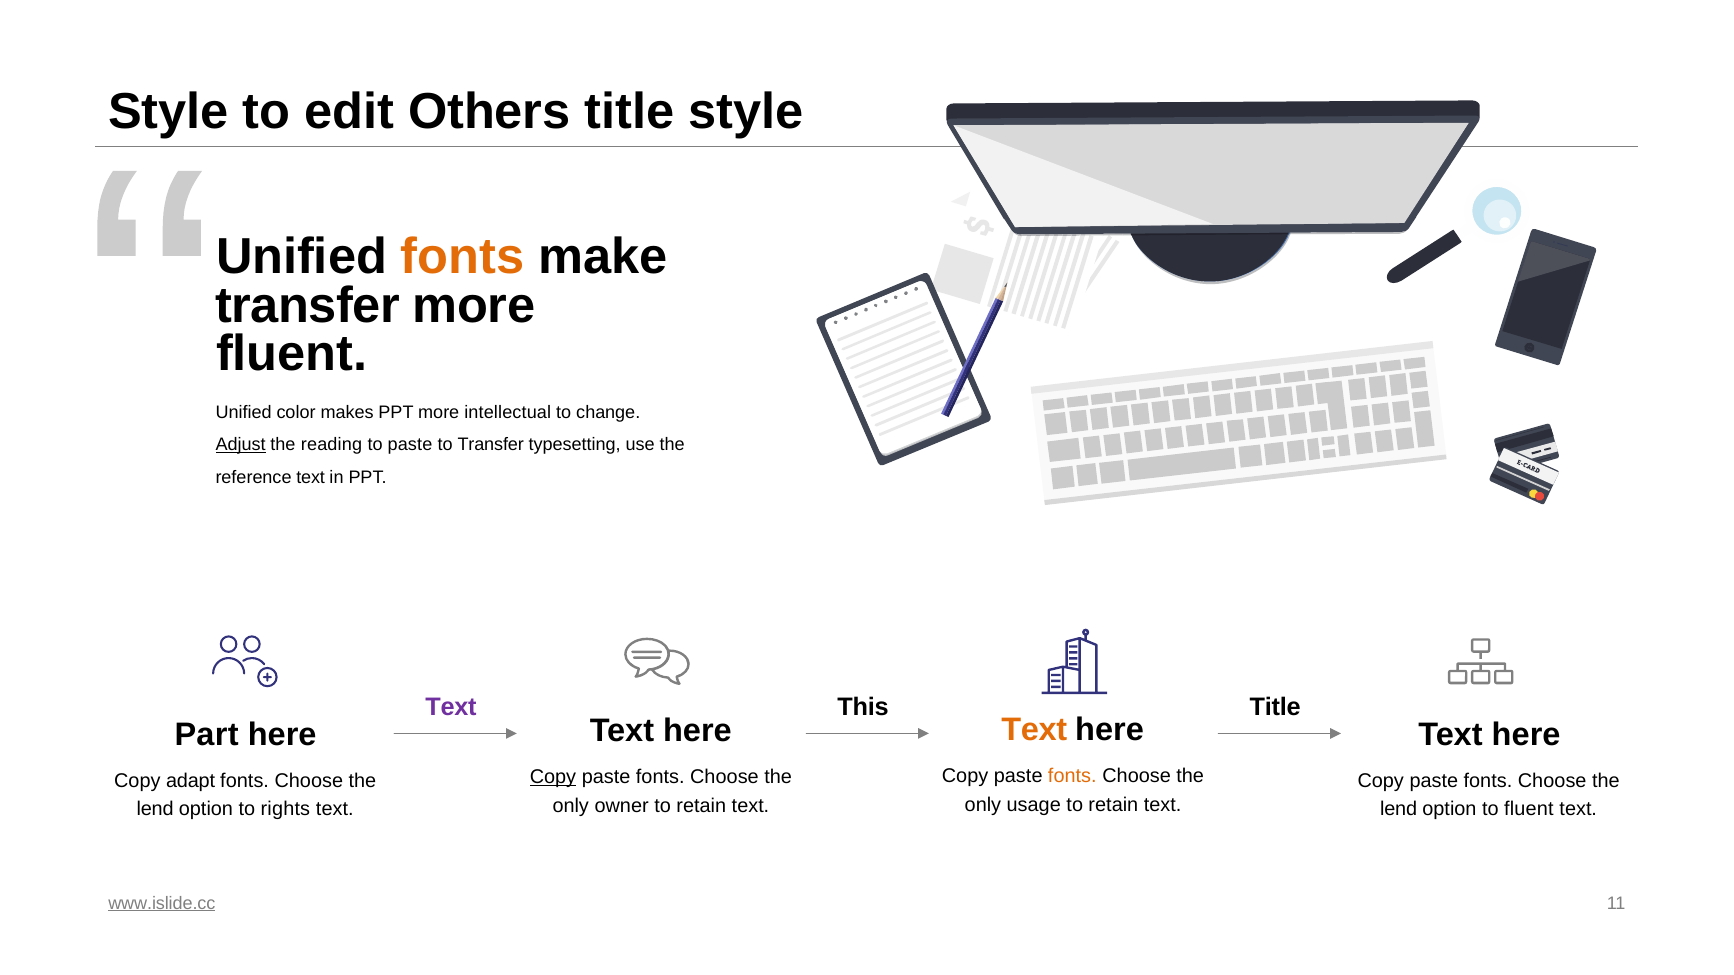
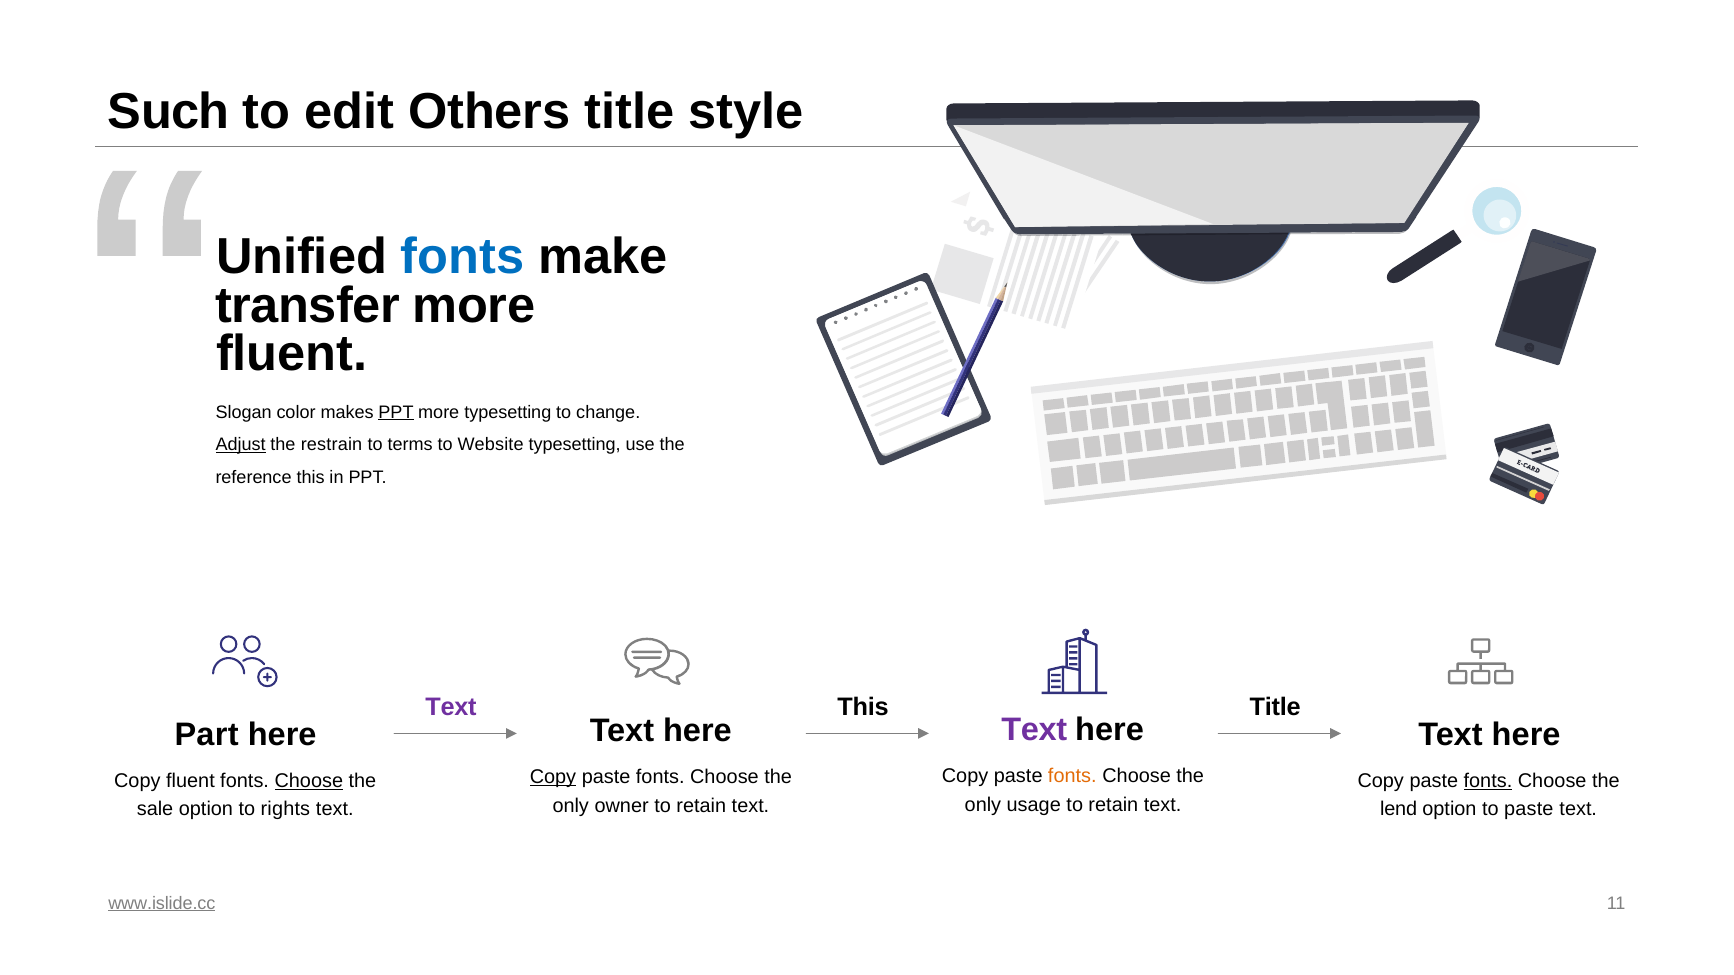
Style: Style -> Such (169, 112)
fonts colour: orange -> blue (463, 257)
Unified: Unified -> Slogan (244, 412)
PPT underline: none -> present (396, 412)
more intellectual: intellectual -> typesetting (508, 412)
reading: reading -> restrain (332, 445)
to paste: paste -> terms (410, 445)
to Transfer: Transfer -> Website (491, 445)
reference text: text -> this (311, 477)
Text colour: orange -> purple (1034, 730)
Copy adapt: adapt -> fluent (190, 781)
Choose underline: none -> present (309, 781)
fonts underline: none -> present (1488, 781)
lend: lend -> sale (155, 810)
to fluent: fluent -> paste (1529, 810)
